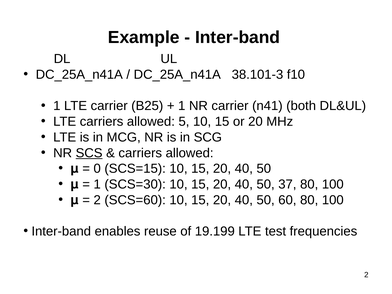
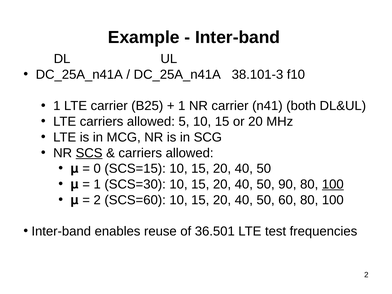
37: 37 -> 90 (287, 184)
100 underline: none -> present (333, 184)
19.199: 19.199 -> 36.501 (215, 231)
